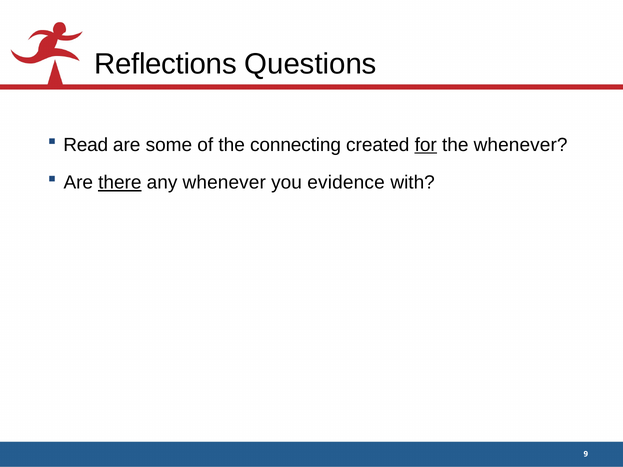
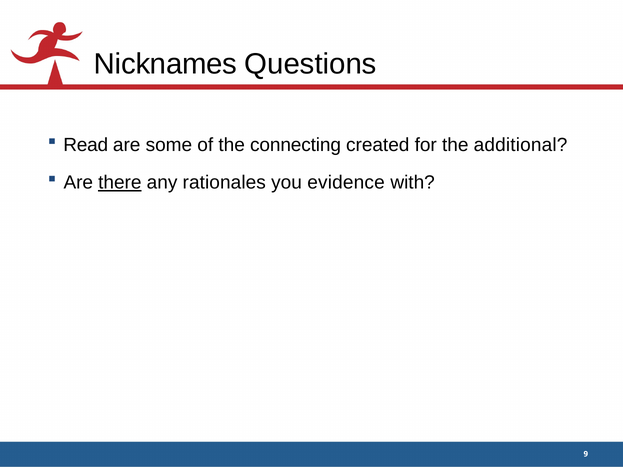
Reflections: Reflections -> Nicknames (166, 64)
for underline: present -> none (426, 145)
the whenever: whenever -> additional (521, 145)
any whenever: whenever -> rationales (224, 183)
